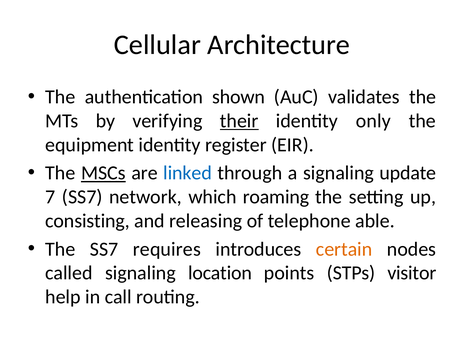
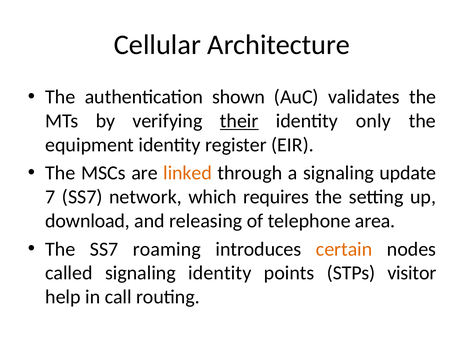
MSCs underline: present -> none (103, 173)
linked colour: blue -> orange (188, 173)
roaming: roaming -> requires (276, 197)
consisting: consisting -> download (88, 221)
able: able -> area (375, 221)
requires: requires -> roaming (167, 249)
signaling location: location -> identity (220, 273)
